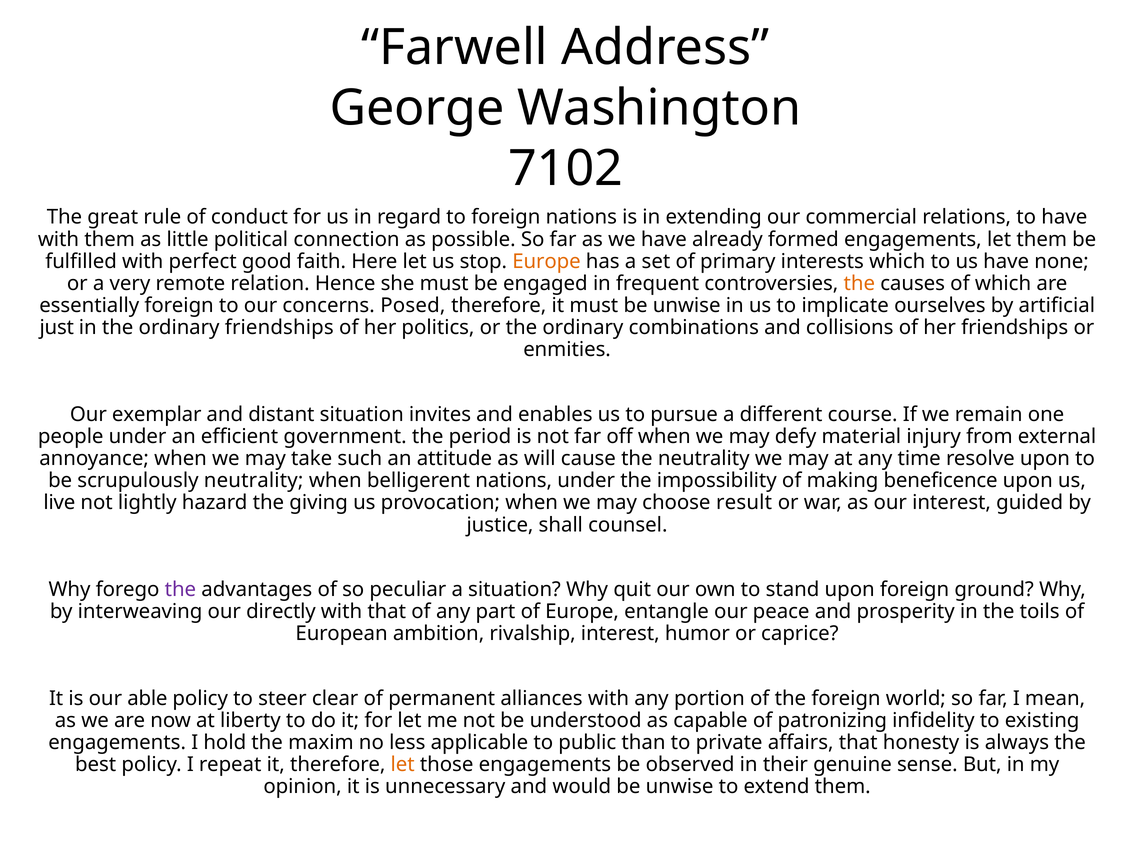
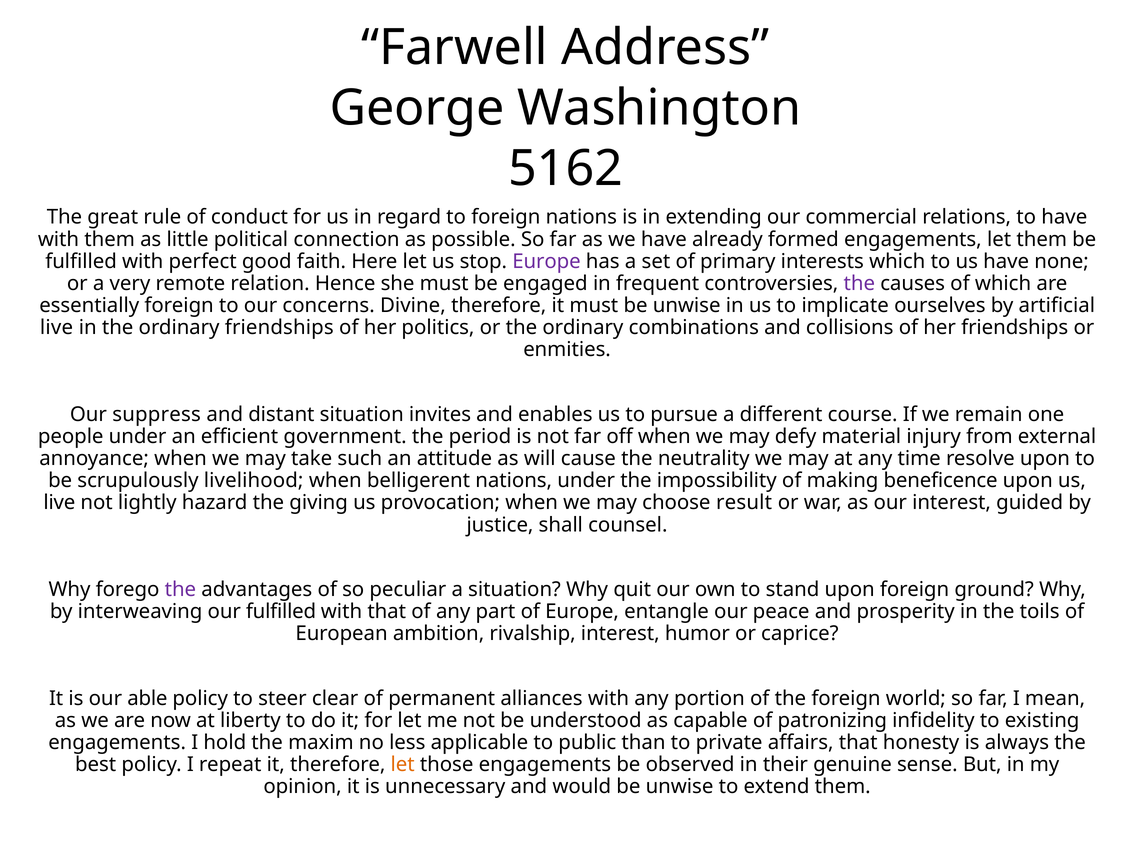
7102: 7102 -> 5162 (566, 168)
Europe colour: orange -> purple (546, 261)
the colour: orange -> purple (859, 284)
Posed: Posed -> Divine (413, 306)
just: just -> live (57, 328)
exemplar: exemplar -> suppress (157, 414)
scrupulously neutrality: neutrality -> livelihood (254, 481)
our directly: directly -> fulfilled (281, 612)
